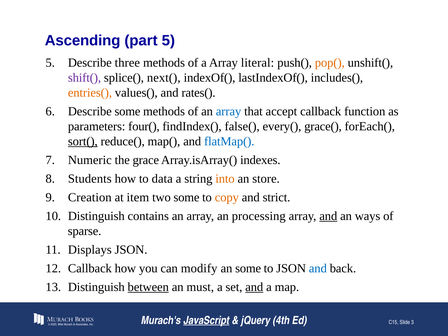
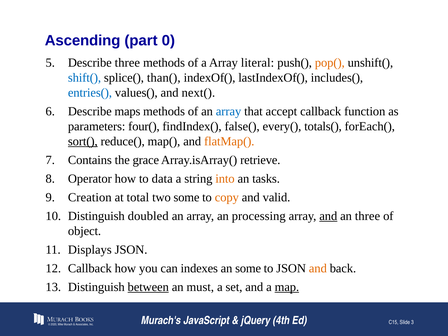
part 5: 5 -> 0 (168, 41)
shift( colour: purple -> blue (85, 78)
next(: next( -> than( (164, 78)
entries( colour: orange -> blue (90, 93)
rates(: rates( -> next( (198, 93)
Describe some: some -> maps (127, 111)
grace(: grace( -> totals( (323, 126)
flatMap( colour: blue -> orange (229, 141)
Numeric: Numeric -> Contains (90, 160)
indexes: indexes -> retrieve (260, 160)
Students: Students -> Operator (90, 179)
store: store -> tasks (266, 179)
item: item -> total (138, 197)
strict: strict -> valid (277, 197)
contains: contains -> doubled (148, 216)
an ways: ways -> three (367, 216)
sparse: sparse -> object (85, 231)
modify: modify -> indexes (199, 268)
and colour: blue -> orange (318, 268)
and underline: present -> none (254, 287)
map underline: none -> present (287, 287)
JavaScript underline: present -> none (206, 320)
